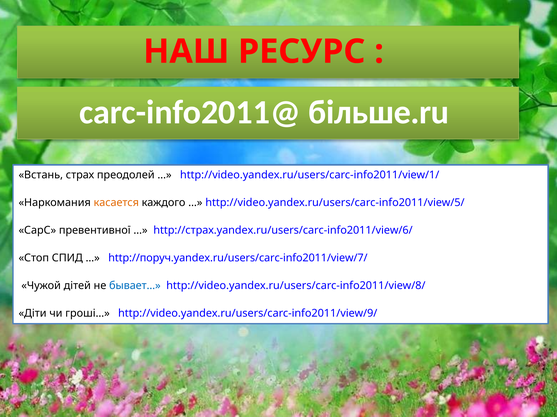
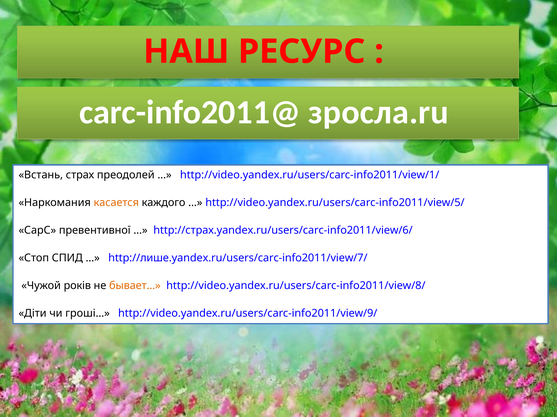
більше.ru: більше.ru -> зросла.ru (379, 113)
http://поруч.yandex.ru/users/carc-info2011/view/7/: http://поруч.yandex.ru/users/carc-info2011/view/7/ -> http://лише.yandex.ru/users/carc-info2011/view/7/ (238, 258)
дітей: дітей -> років (77, 286)
бывает… colour: blue -> orange (135, 286)
